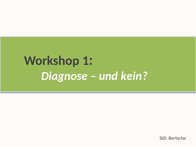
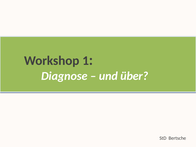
kein: kein -> über (134, 76)
